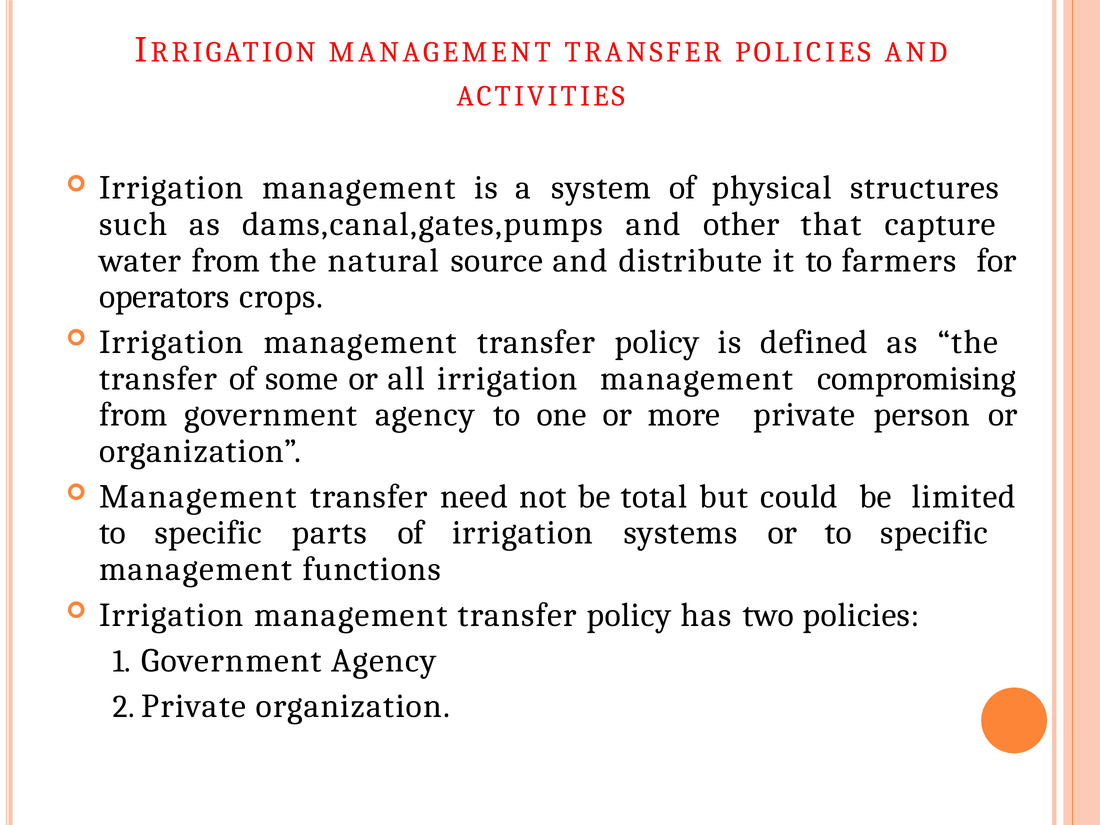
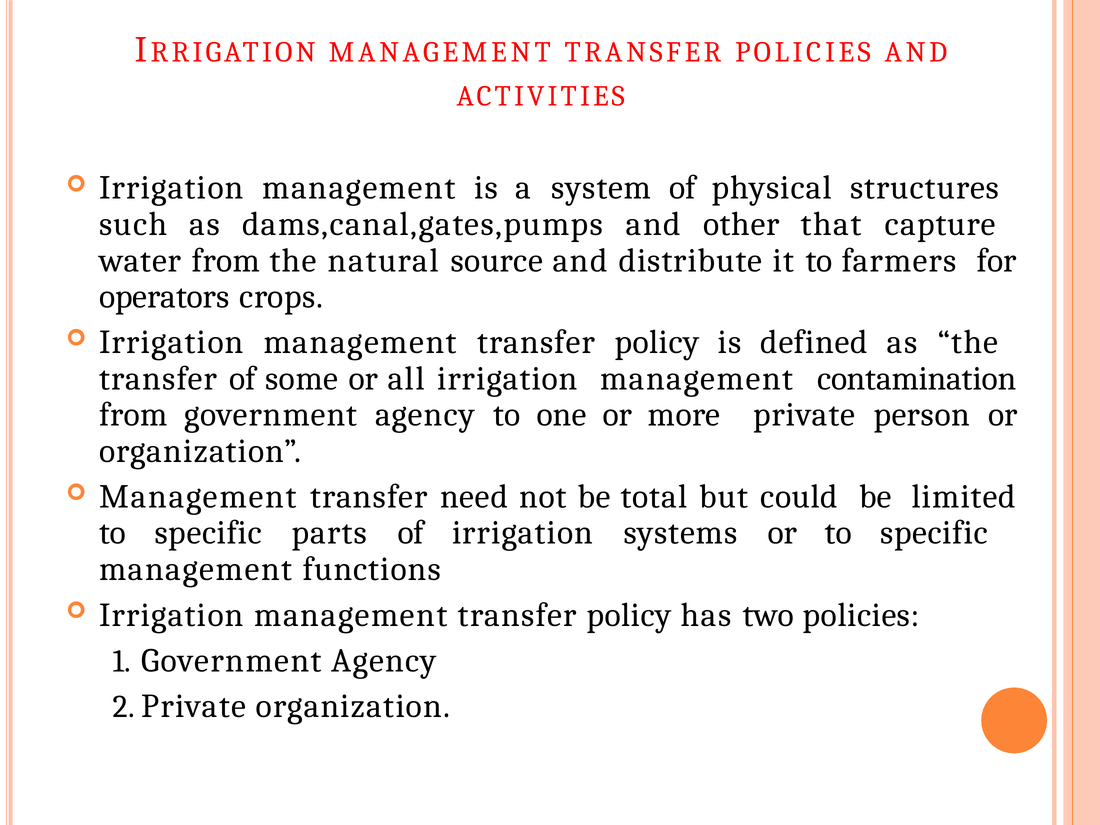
compromising: compromising -> contamination (917, 379)
